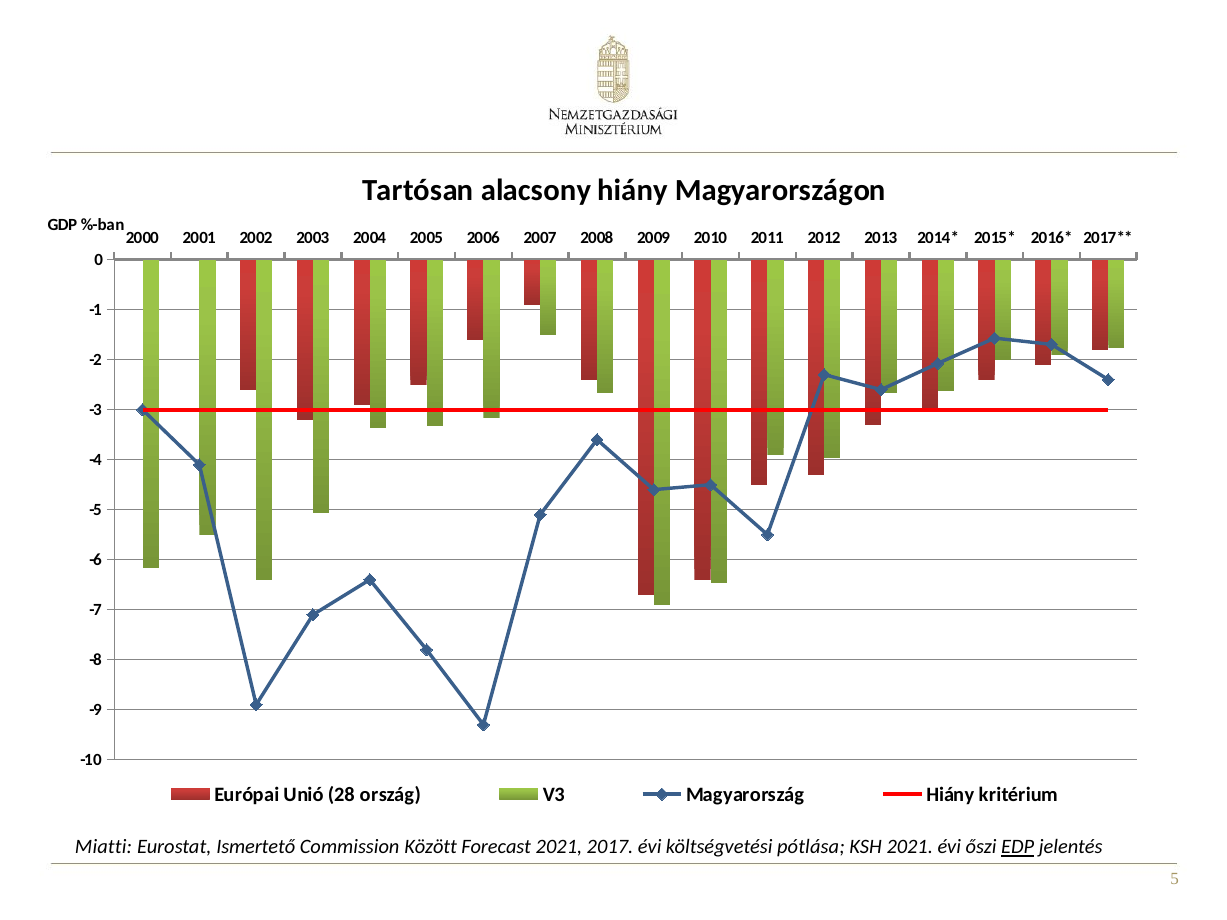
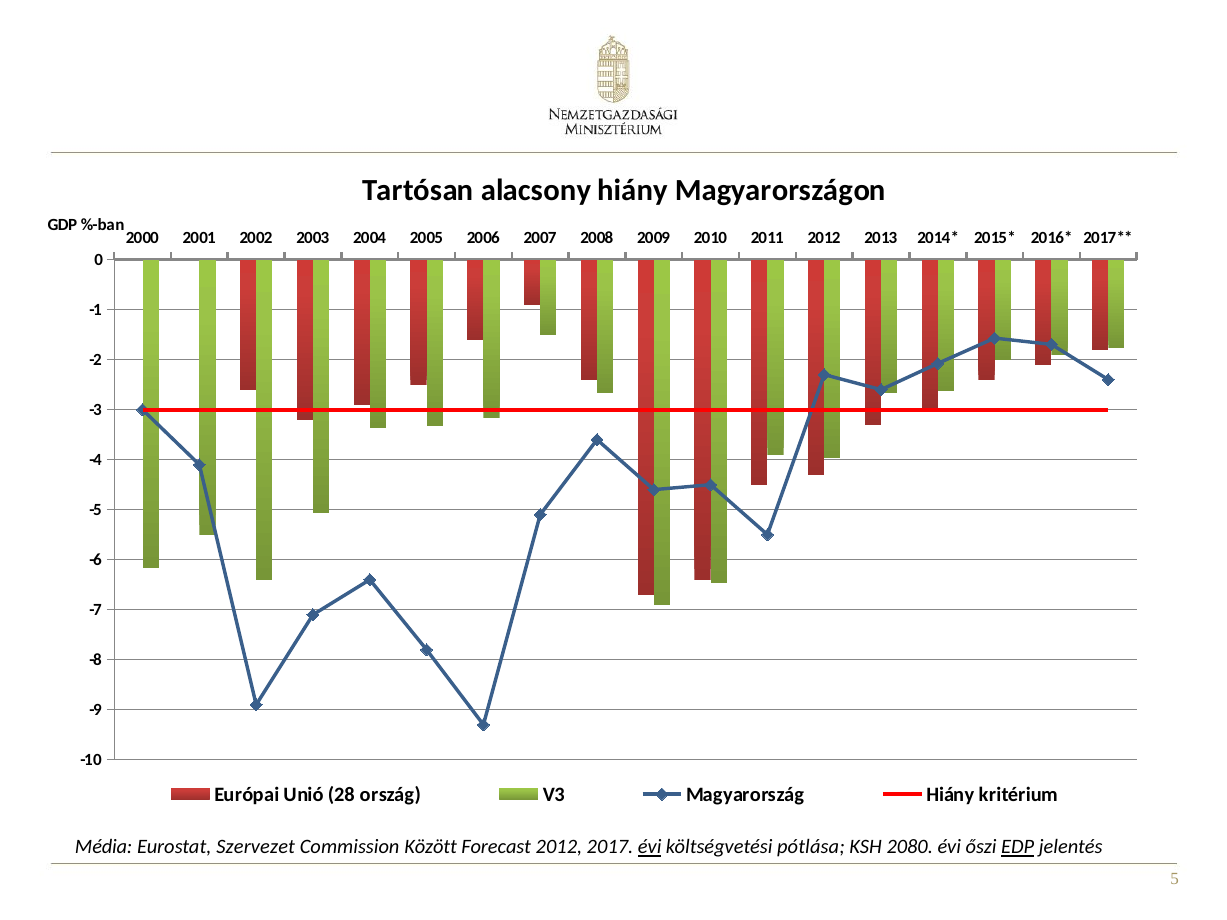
Miatti: Miatti -> Média (104, 847)
Ismertető: Ismertető -> Szervezet (256, 847)
Forecast 2021: 2021 -> 2012 (559, 847)
évi underline: none -> present (650, 847)
KSH 2021: 2021 -> 2080 (910, 847)
